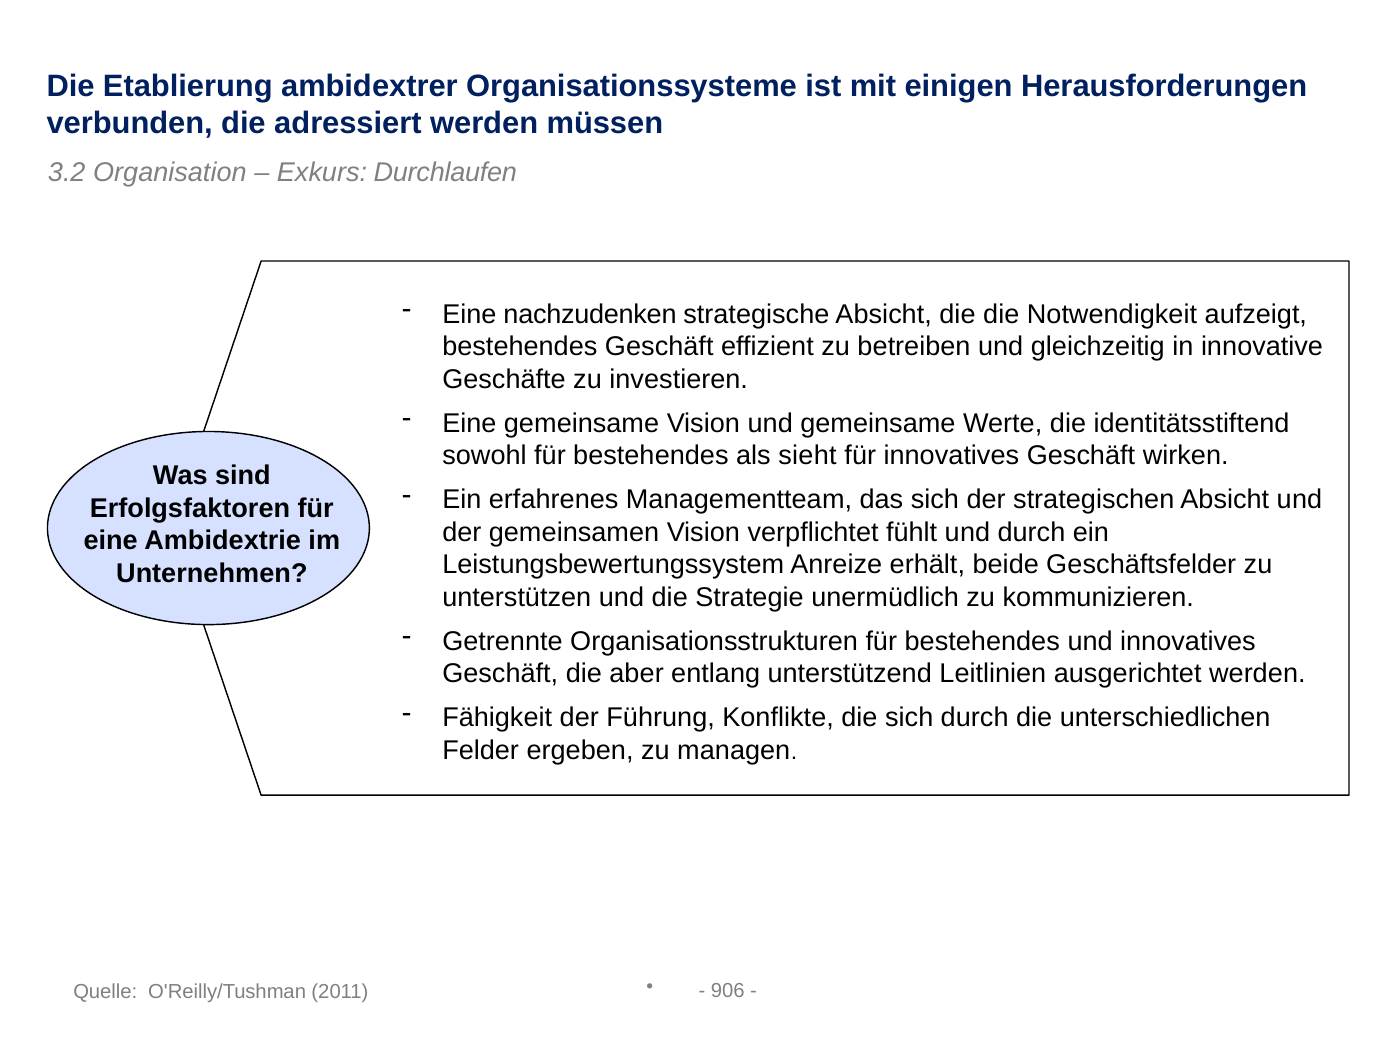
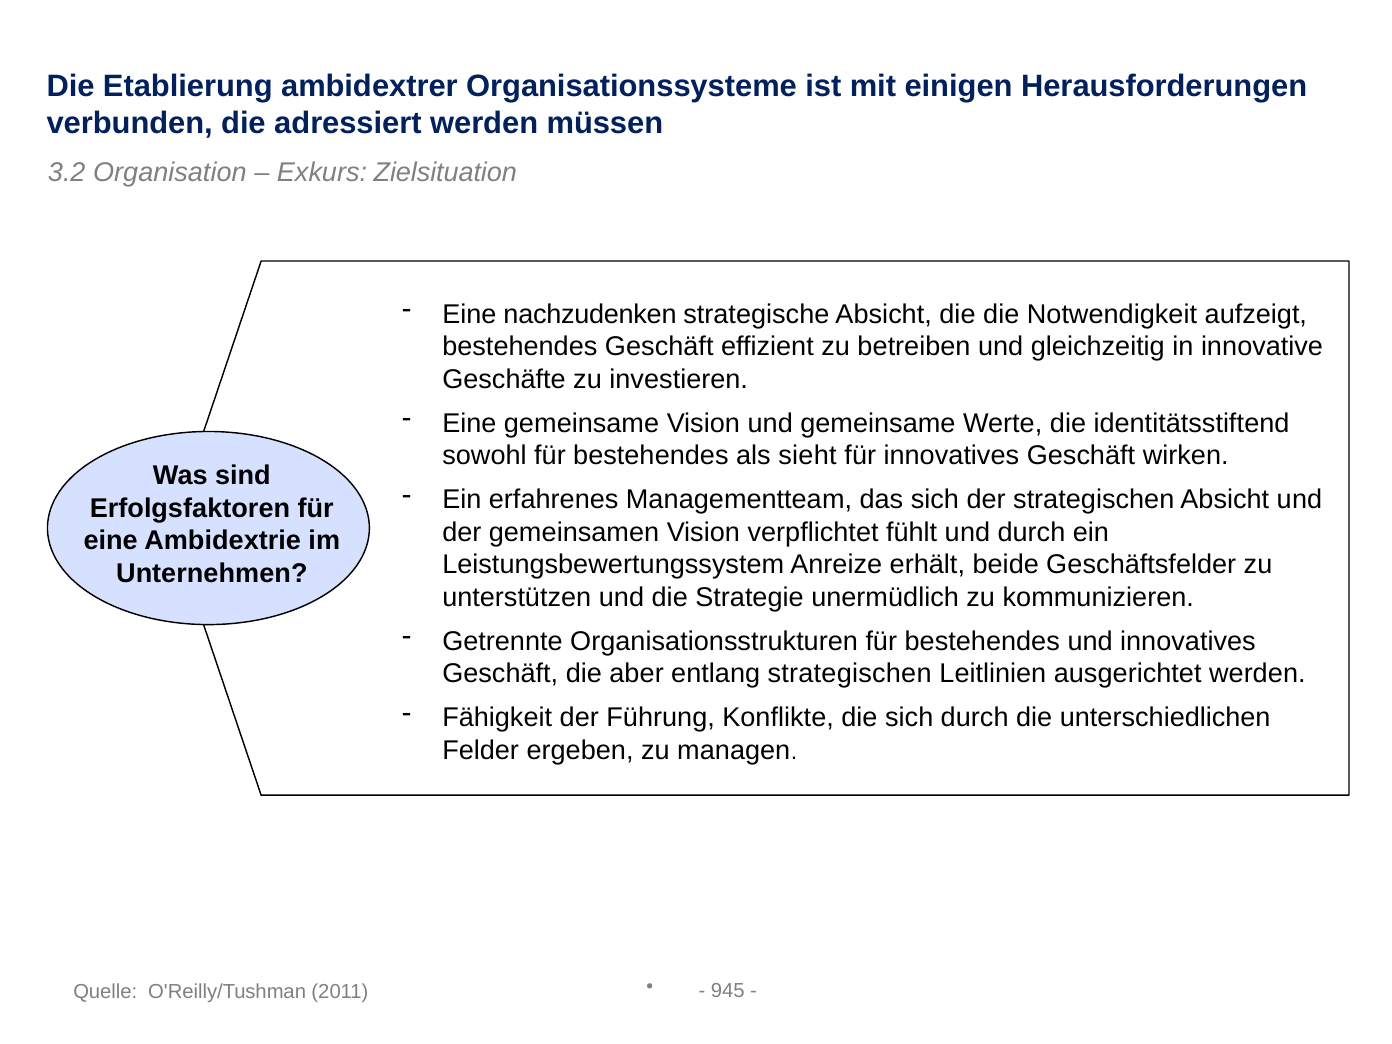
Durchlaufen: Durchlaufen -> Zielsituation (445, 173)
entlang unterstützend: unterstützend -> strategischen (850, 674)
906: 906 -> 945 (728, 991)
